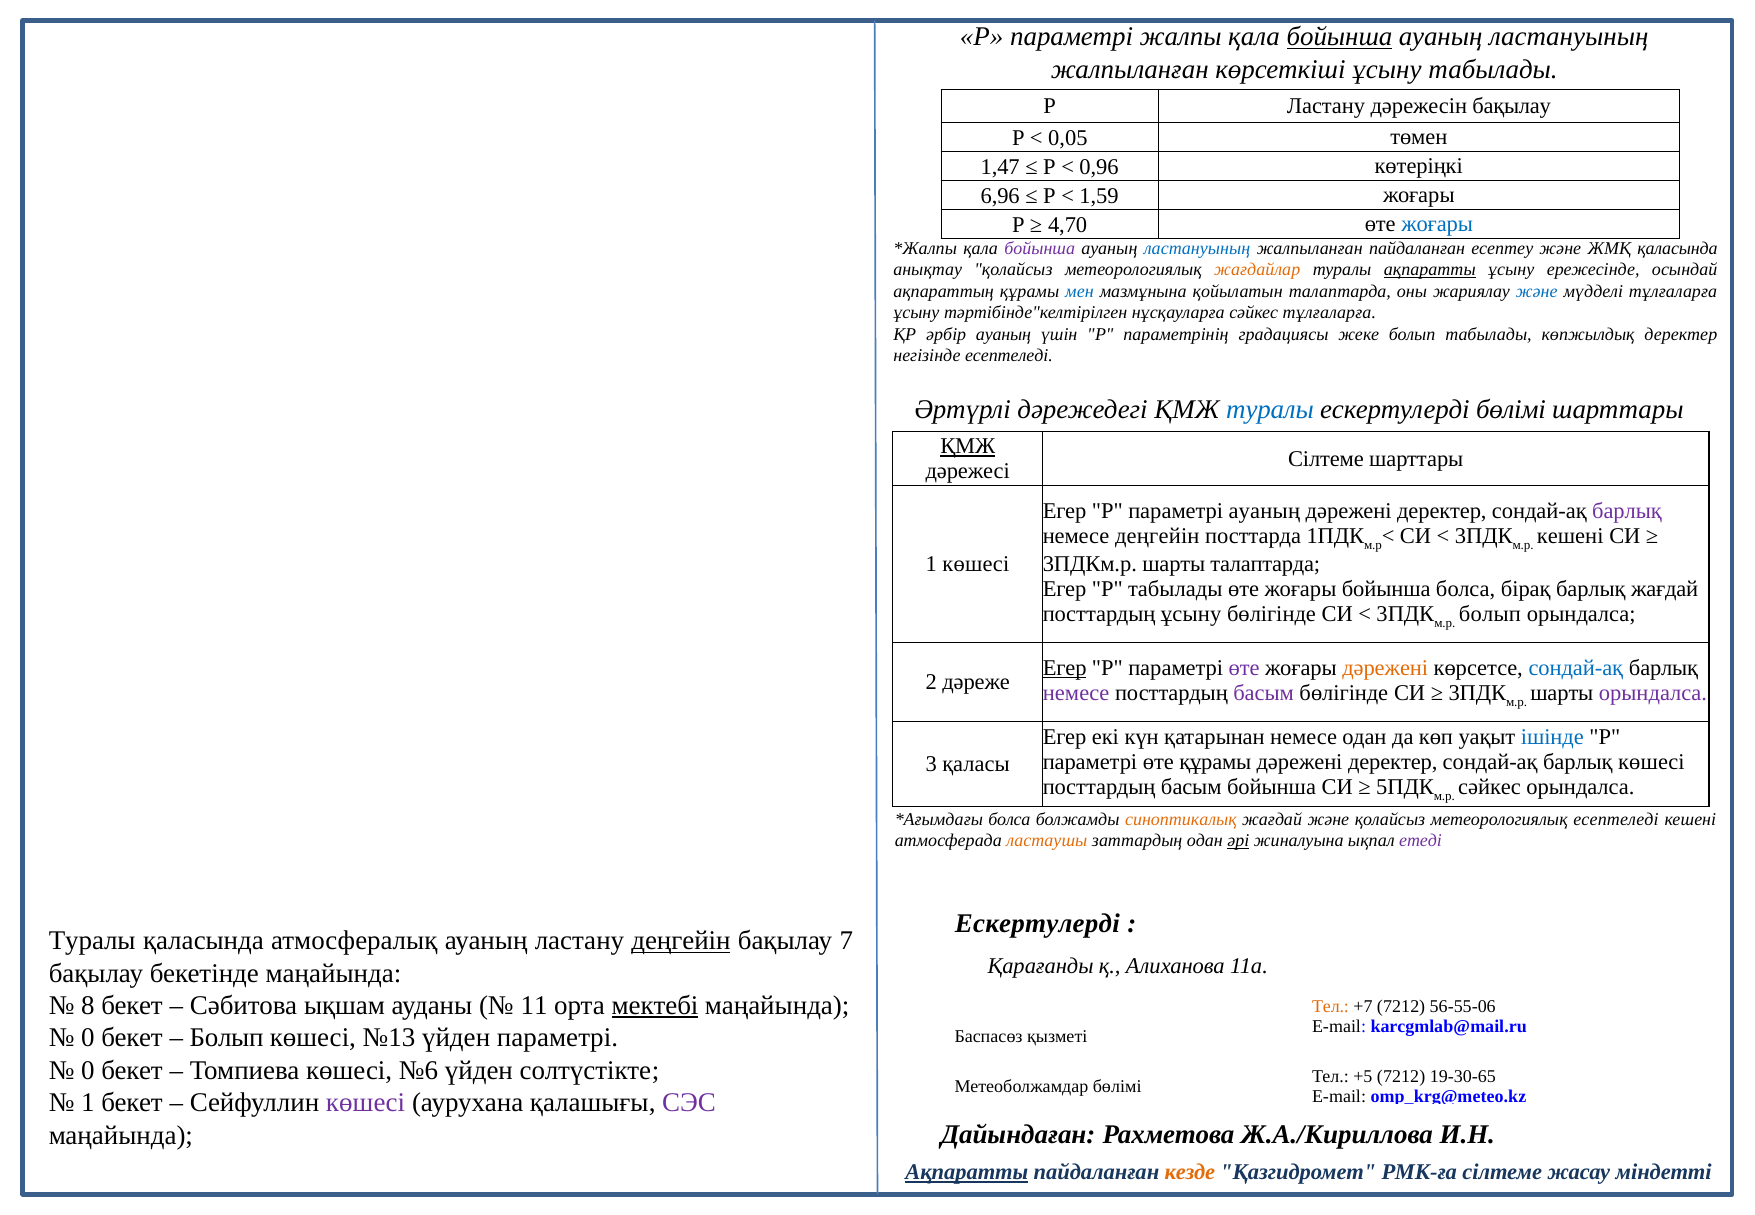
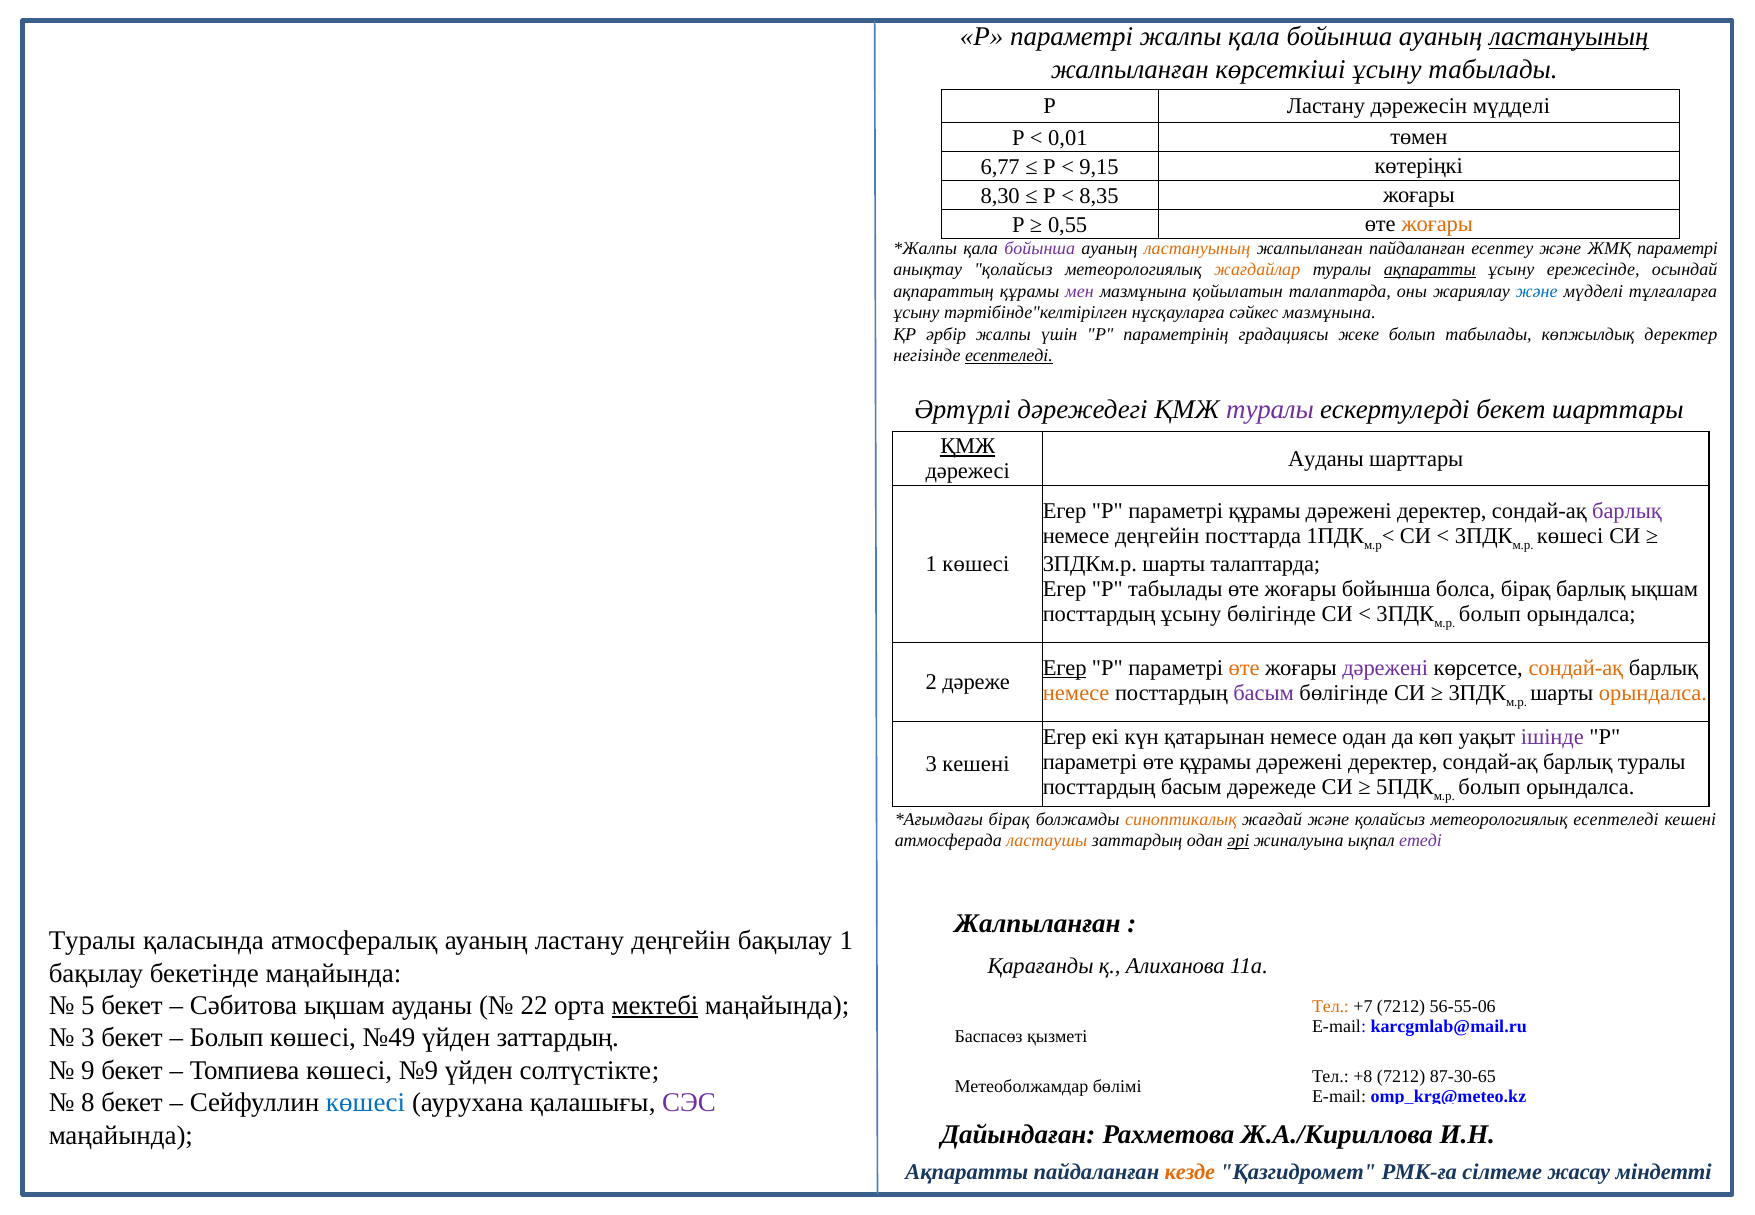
бойынша underline: present -> none (1339, 37)
ластануының underline: none -> present (1569, 37)
дәрежесін бақылау: бақылау -> мүдделі (1511, 106)
0,05: 0,05 -> 0,01 (1068, 138)
1,47: 1,47 -> 6,77 (1000, 167)
0,96: 0,96 -> 9,15 (1099, 167)
6,96: 6,96 -> 8,30 (1000, 196)
1,59: 1,59 -> 8,35 (1099, 196)
4,70: 4,70 -> 0,55 (1068, 225)
жоғары colour: blue -> orange (1437, 224)
ластануының colour: blue -> orange (1197, 248)
ЖМҚ қаласында: қаласында -> параметрі (1677, 248)
мен colour: blue -> purple (1079, 291)
сәйкес тұлғаларға: тұлғаларға -> мазмұнына (1329, 313)
әрбір ауаның: ауаның -> жалпы (1003, 334)
есептеледі underline: none -> present (1009, 356)
туралы colour: blue -> purple (1270, 410)
ескертулерді бөлімі: бөлімі -> бекет (1511, 410)
Сілтеме: Сілтеме -> Ауданы (1326, 459)
параметрі ауаның: ауаның -> құрамы (1264, 511)
кешені: кешені -> көшесі (1570, 536)
барлық жағдай: жағдай -> ықшам (1665, 589)
өте colour: purple -> orange (1244, 668)
дәрежені colour: orange -> purple (1385, 668)
сондай-ақ colour: blue -> orange (1576, 668)
немесе colour: purple -> orange (1076, 693)
орындалса colour: purple -> orange (1653, 693)
ішінде colour: blue -> purple (1552, 738)
барлық көшесі: көшесі -> туралы (1652, 762)
3 қаласы: қаласы -> кешені (976, 764)
басым бойынша: бойынша -> дәрежеде (1272, 787)
сәйкес: сәйкес -> болып (1489, 787)
болса: болса -> бірақ (1009, 819)
Ескертулерді: Ескертулерді -> Жалпыланған (1037, 923)
деңгейін underline: present -> none (681, 941)
бақылау 7: 7 -> 1 (846, 941)
8: 8 -> 5 (88, 1005)
11: 11 -> 22 (534, 1005)
0: 0 -> 3 (88, 1038)
№13: №13 -> №49 (389, 1038)
үйден параметрі: параметрі -> заттардың (558, 1038)
0: 0 -> 9 (88, 1070)
№6: №6 -> №9 (419, 1070)
+5: +5 -> +8 (1363, 1076)
19-30-65: 19-30-65 -> 87-30-65 (1463, 1076)
1: 1 -> 8 (88, 1103)
көшесі colour: purple -> blue (366, 1103)
Ақпаратты underline: present -> none (967, 1172)
